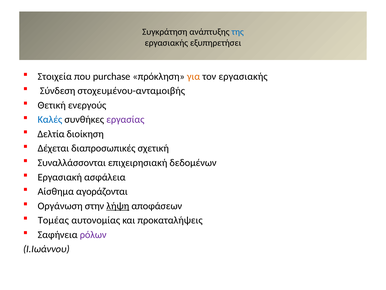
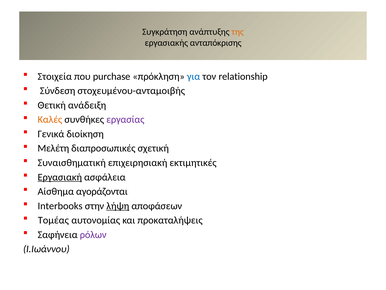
της colour: blue -> orange (238, 32)
εξυπηρετήσει: εξυπηρετήσει -> ανταπόκρισης (216, 43)
για colour: orange -> blue (194, 76)
τον εργασιακής: εργασιακής -> relationship (243, 76)
ενεργούς: ενεργούς -> ανάδειξη (87, 105)
Καλές colour: blue -> orange (50, 119)
Δελτία: Δελτία -> Γενικά (51, 134)
Δέχεται: Δέχεται -> Μελέτη (53, 148)
Συναλλάσσονται: Συναλλάσσονται -> Συναισθηματική (72, 162)
δεδομένων: δεδομένων -> εκτιμητικές (193, 162)
Εργασιακή underline: none -> present (60, 177)
Οργάνωση: Οργάνωση -> Interbooks (60, 206)
